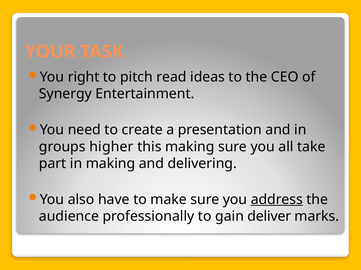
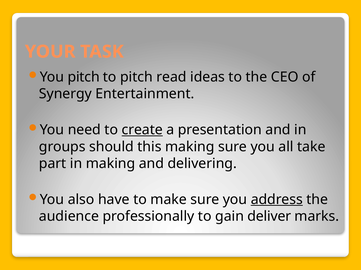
You right: right -> pitch (84, 77)
create underline: none -> present (142, 130)
higher: higher -> should (112, 147)
